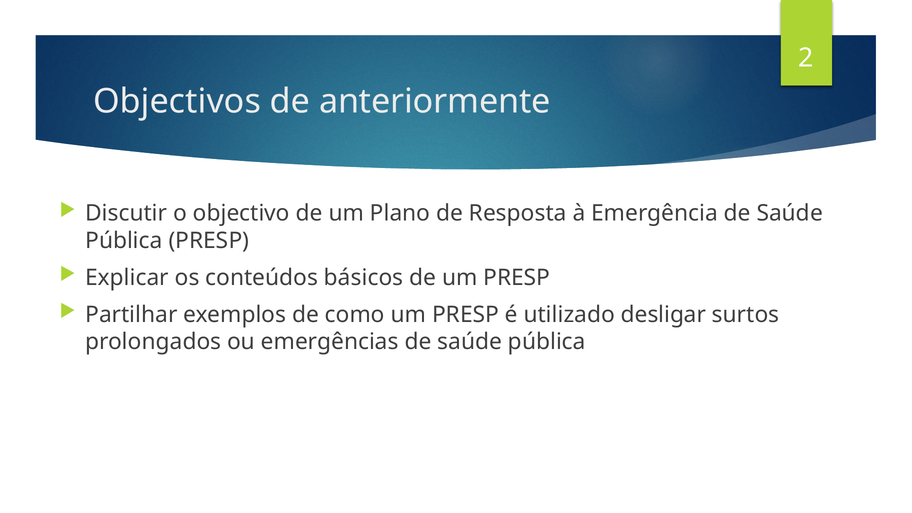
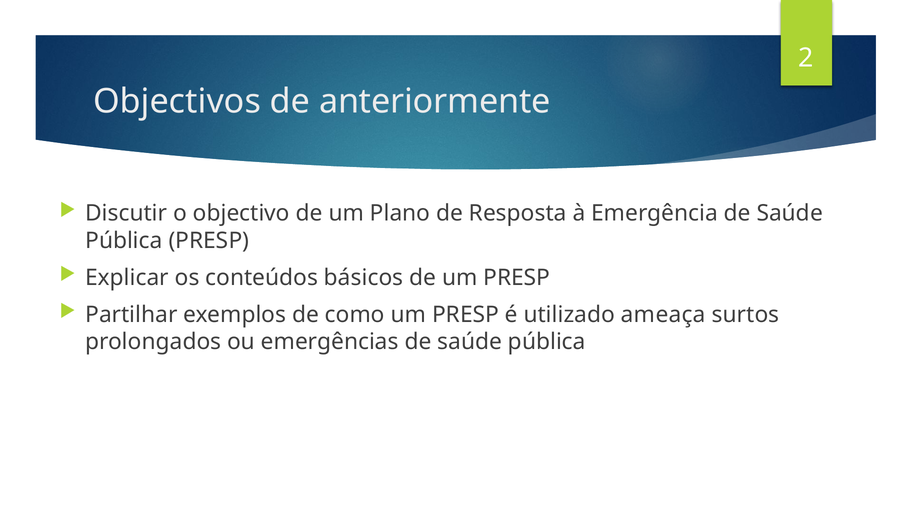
desligar: desligar -> ameaça (663, 315)
